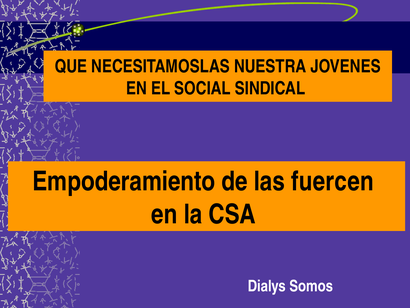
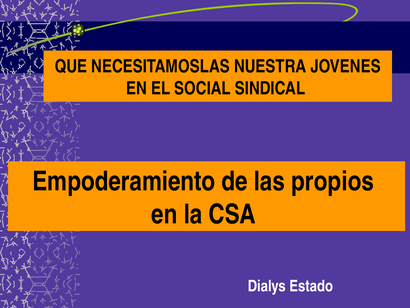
fuercen: fuercen -> propios (333, 181)
Somos: Somos -> Estado (311, 286)
